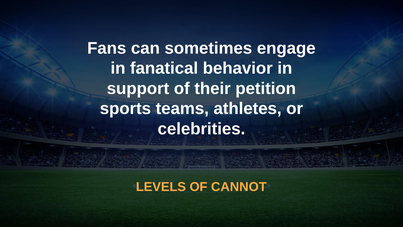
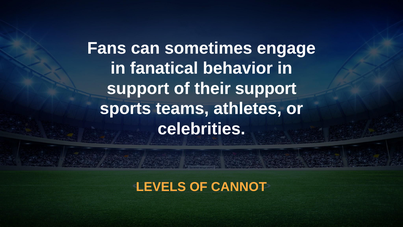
their petition: petition -> support (266, 88)
